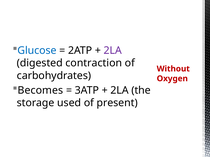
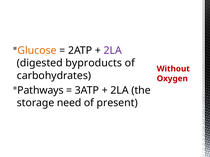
Glucose colour: blue -> orange (37, 51)
contraction: contraction -> byproducts (94, 63)
Becomes: Becomes -> Pathways (40, 91)
used: used -> need (69, 103)
